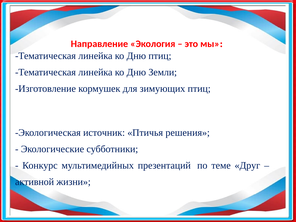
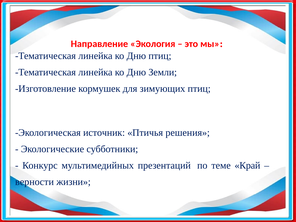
Друг: Друг -> Край (247, 165)
активной: активной -> верности (35, 182)
